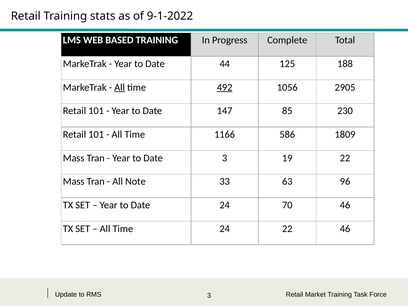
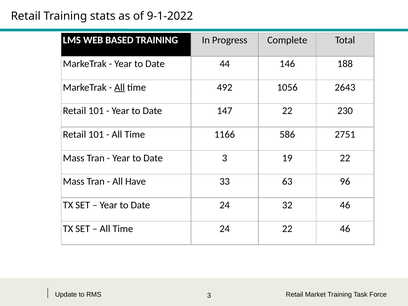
125: 125 -> 146 (287, 64)
492 underline: present -> none (225, 87)
2905: 2905 -> 2643 (345, 87)
147 85: 85 -> 22 (287, 111)
1809: 1809 -> 2751 (345, 134)
Note: Note -> Have (136, 182)
70: 70 -> 32 (287, 205)
